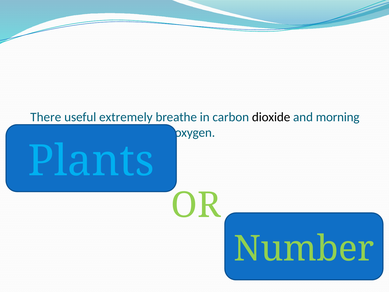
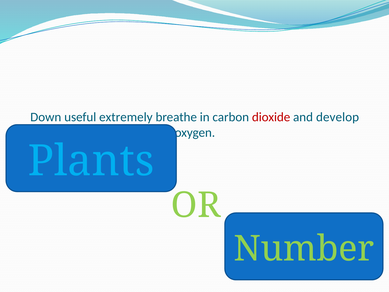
There: There -> Down (46, 117)
dioxide colour: black -> red (271, 117)
morning: morning -> develop (338, 117)
